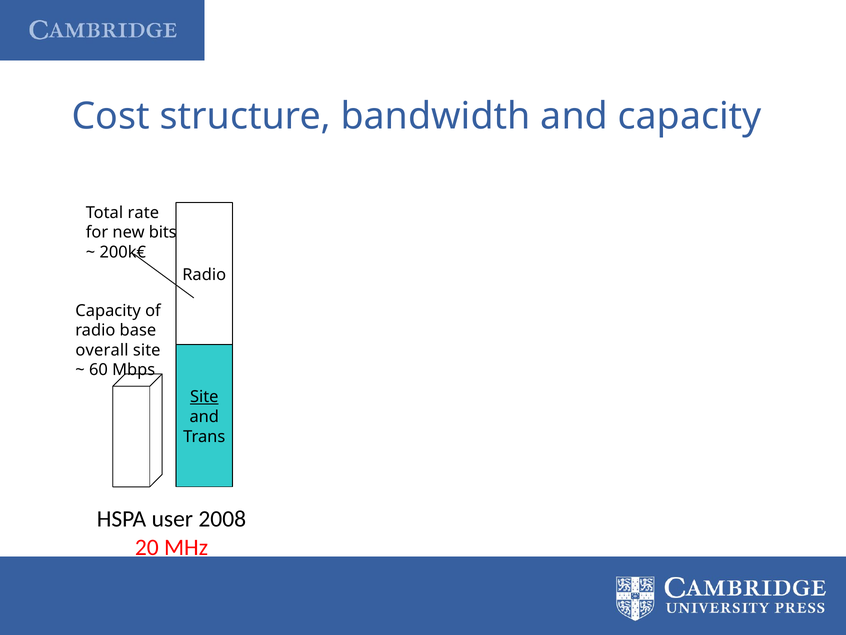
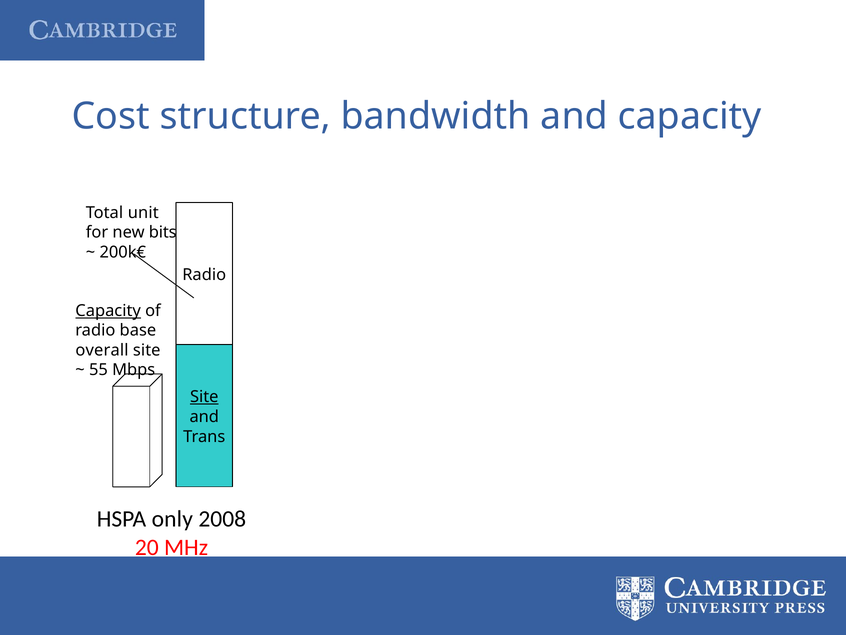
rate: rate -> unit (143, 213)
Capacity underline: none -> present (108, 310)
60: 60 -> 55 (98, 370)
user: user -> only (172, 519)
